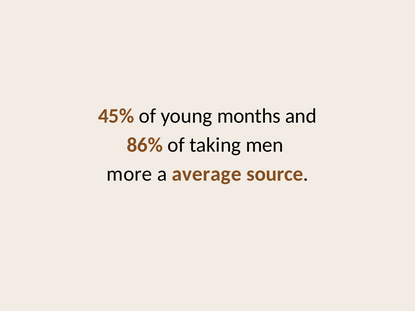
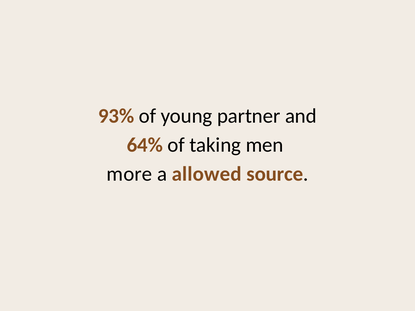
45%: 45% -> 93% (116, 116)
months: months -> partner (249, 116)
86%: 86% -> 64% (145, 145)
average: average -> allowed (207, 174)
